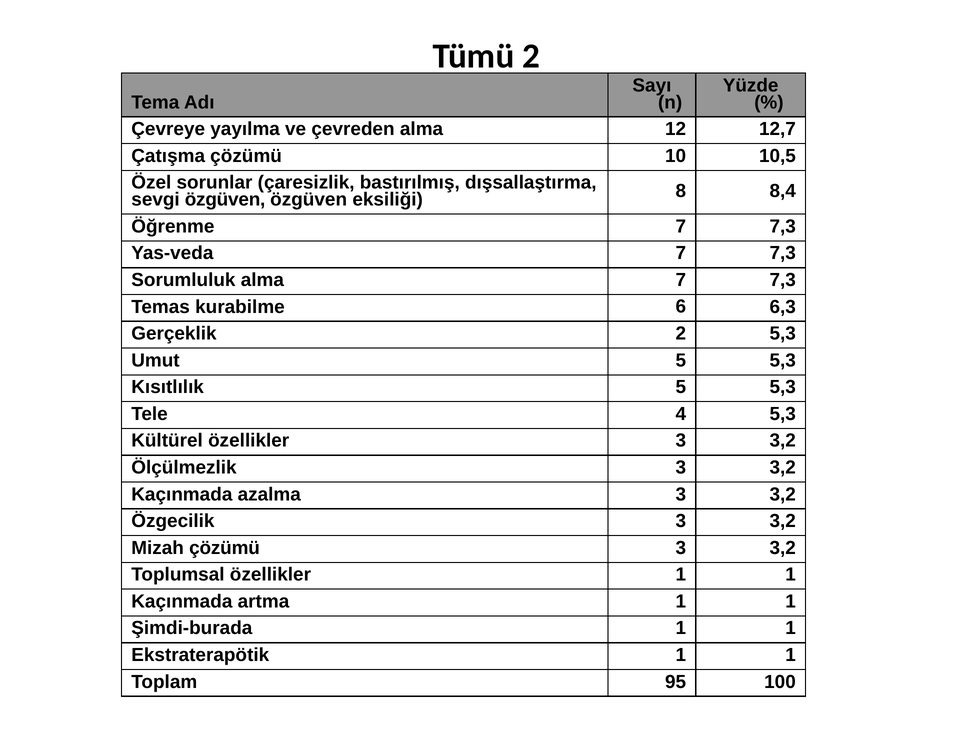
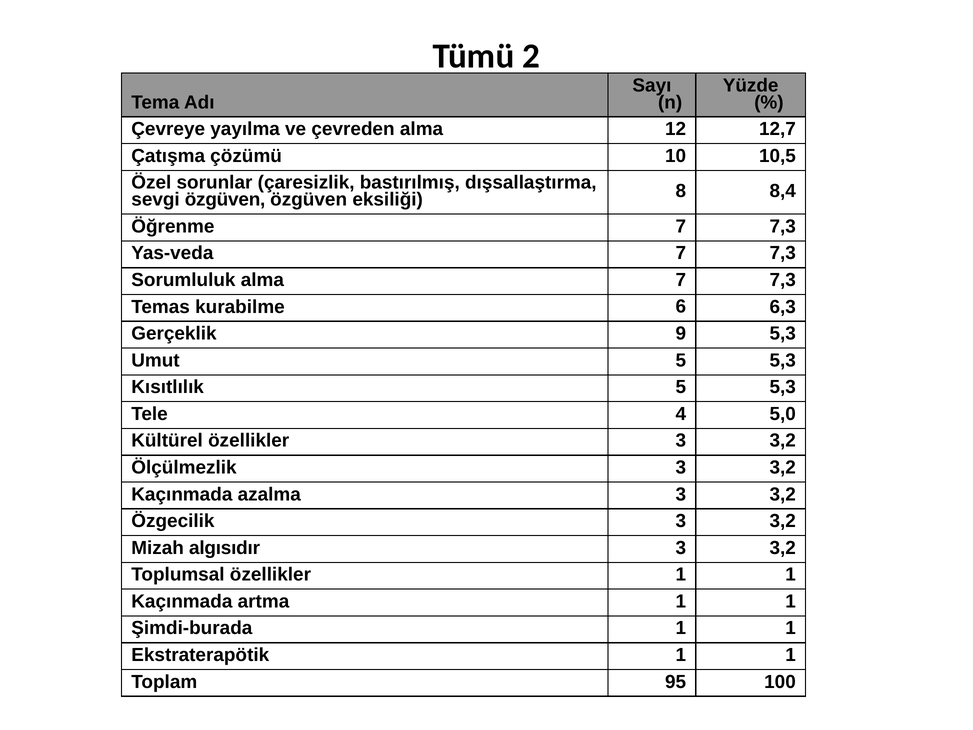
Gerçeklik 2: 2 -> 9 (681, 333)
4 5,3: 5,3 -> 5,0 (783, 414)
Mizah çözümü: çözümü -> algısıdır (225, 548)
